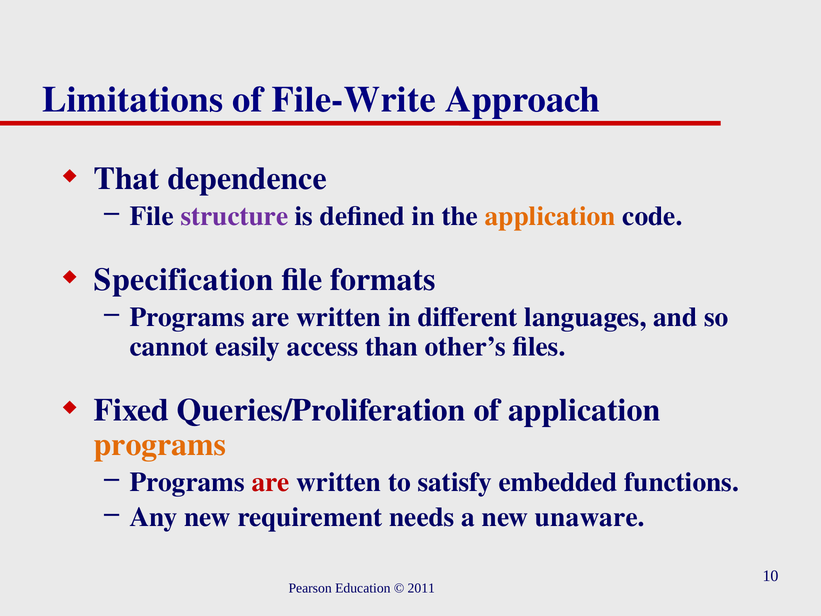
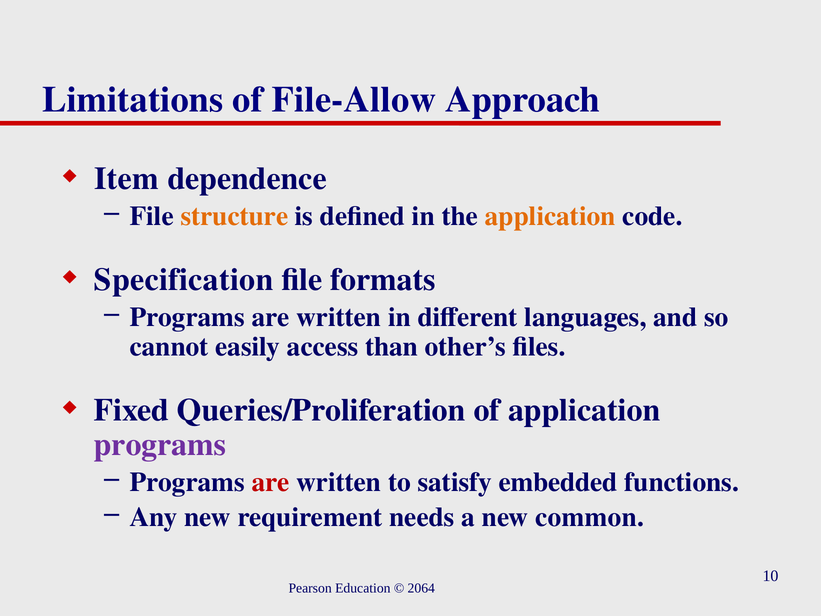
File-Write: File-Write -> File-Allow (354, 100)
That: That -> Item (127, 179)
structure colour: purple -> orange (234, 216)
programs colour: orange -> purple (160, 445)
unaware: unaware -> common (590, 517)
2011: 2011 -> 2064 (421, 588)
